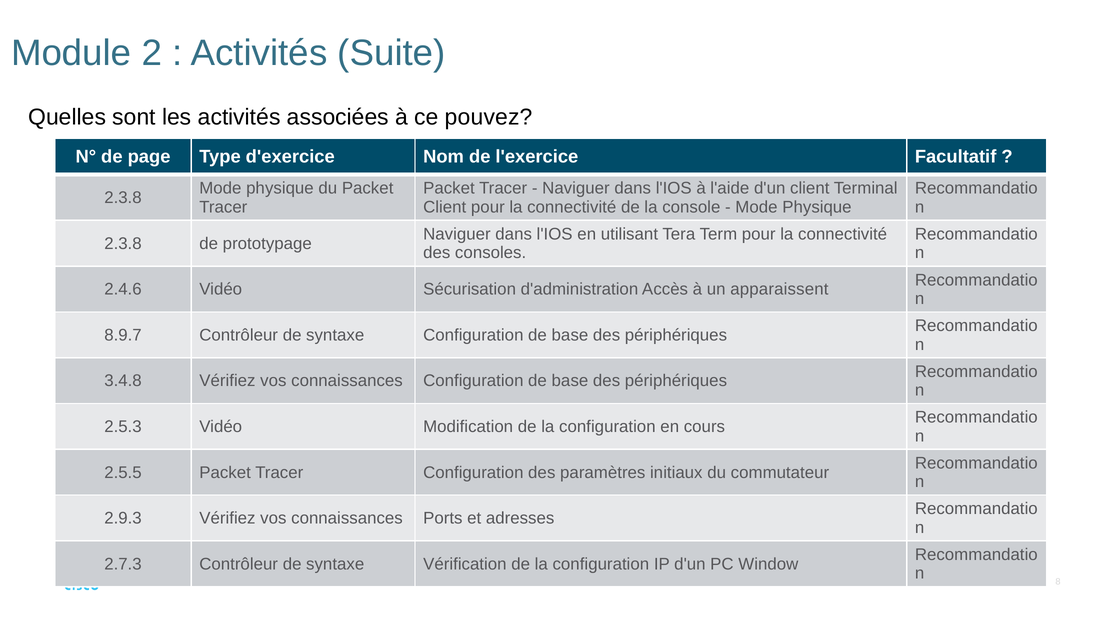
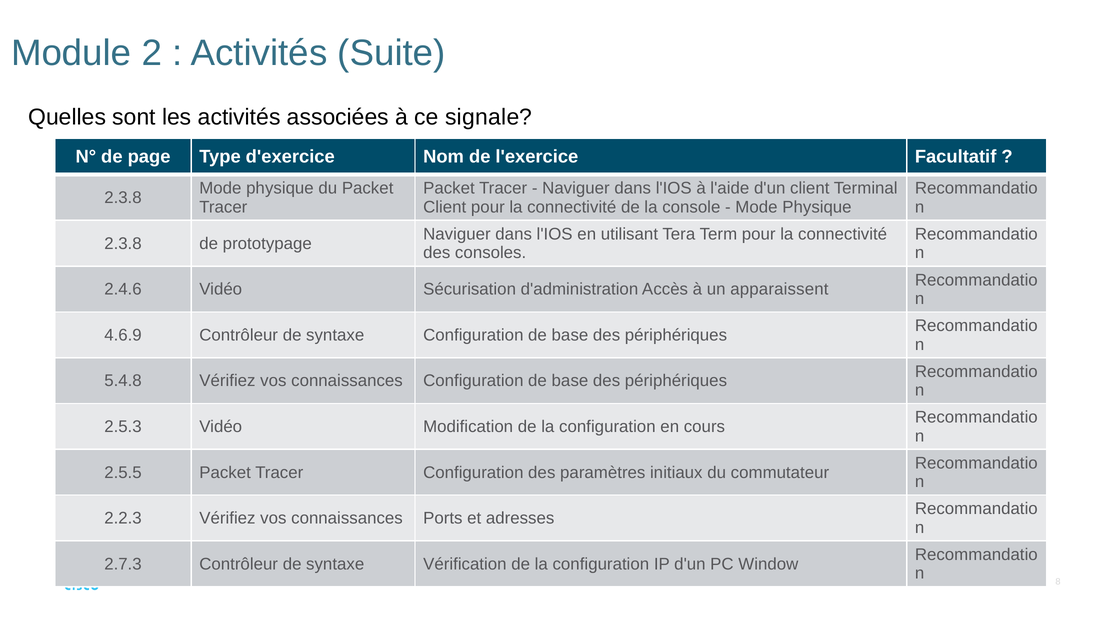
pouvez: pouvez -> signale (489, 117)
8.9.7: 8.9.7 -> 4.6.9 (123, 335)
3.4.8: 3.4.8 -> 5.4.8 (123, 381)
2.9.3: 2.9.3 -> 2.2.3 (123, 518)
